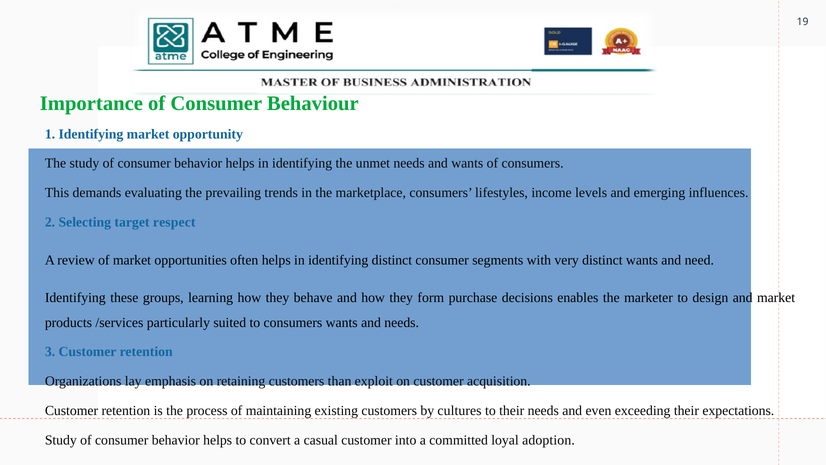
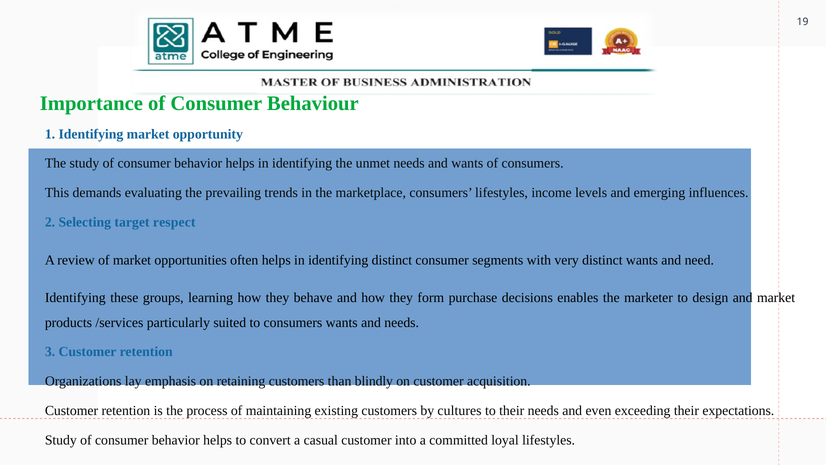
exploit: exploit -> blindly (374, 381)
loyal adoption: adoption -> lifestyles (549, 440)
